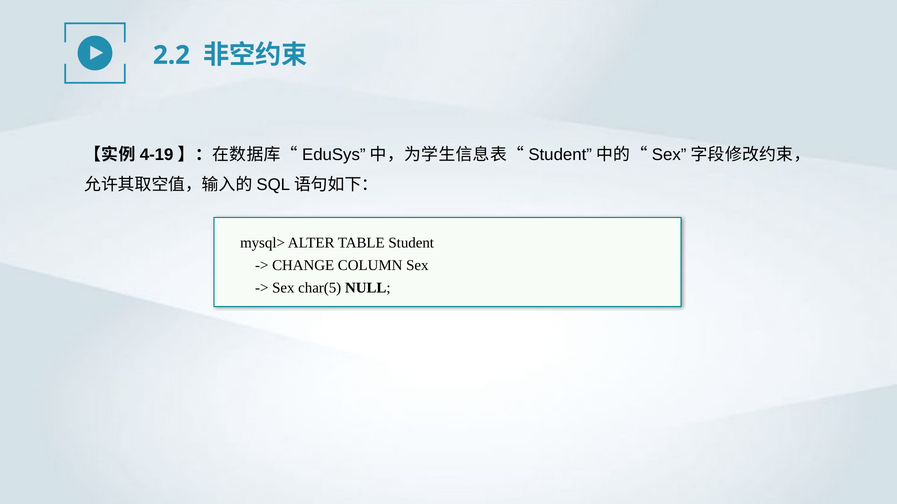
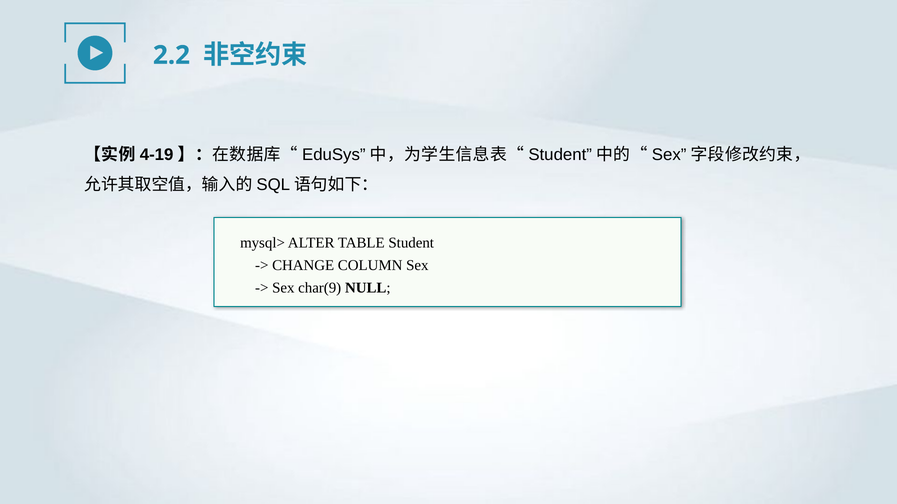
char(5: char(5 -> char(9 (320, 288)
